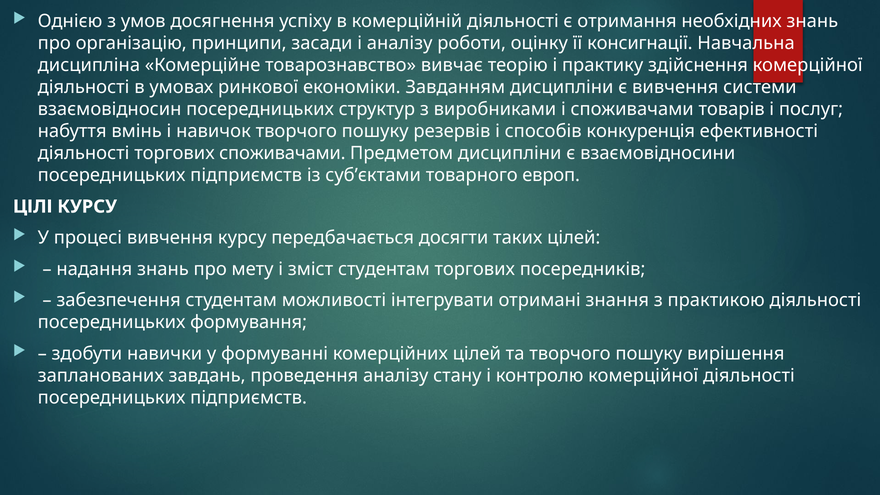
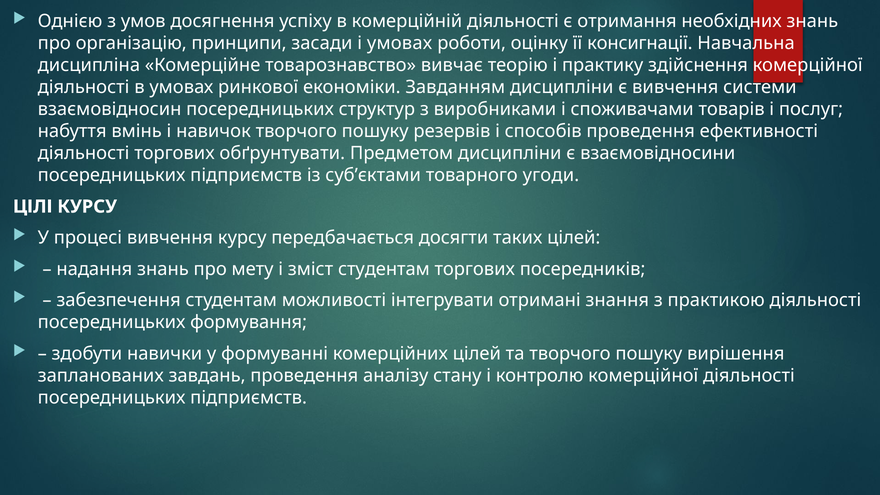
і аналізу: аналізу -> умовах (400, 43)
способів конкуренція: конкуренція -> проведення (641, 131)
торгових споживачами: споживачами -> обґрунтувати (282, 153)
европ: европ -> угоди (551, 175)
